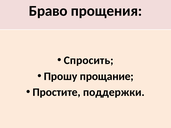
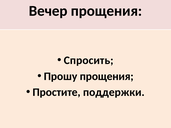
Браво: Браво -> Вечер (48, 11)
Прошу прощание: прощание -> прощения (107, 76)
